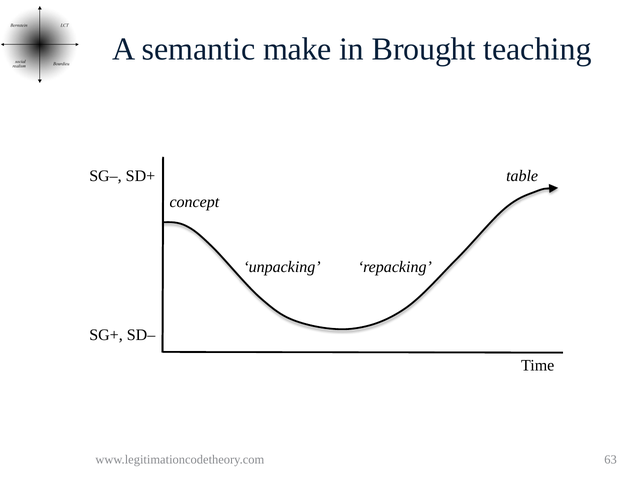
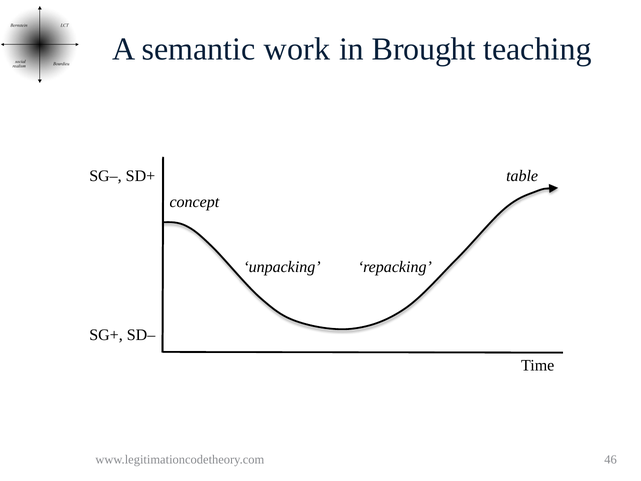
make: make -> work (297, 49)
63: 63 -> 46 (611, 459)
